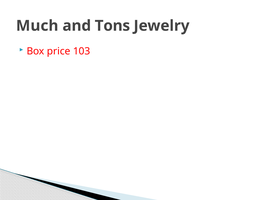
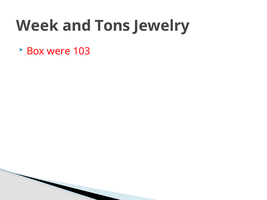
Much: Much -> Week (37, 26)
price: price -> were (59, 51)
